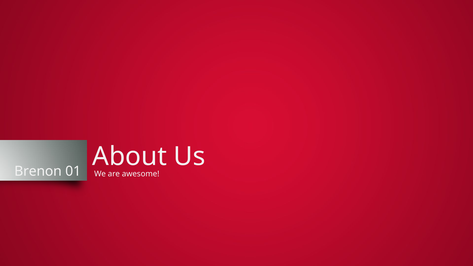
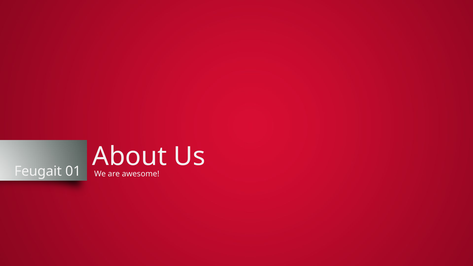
Brenon: Brenon -> Feugait (38, 171)
